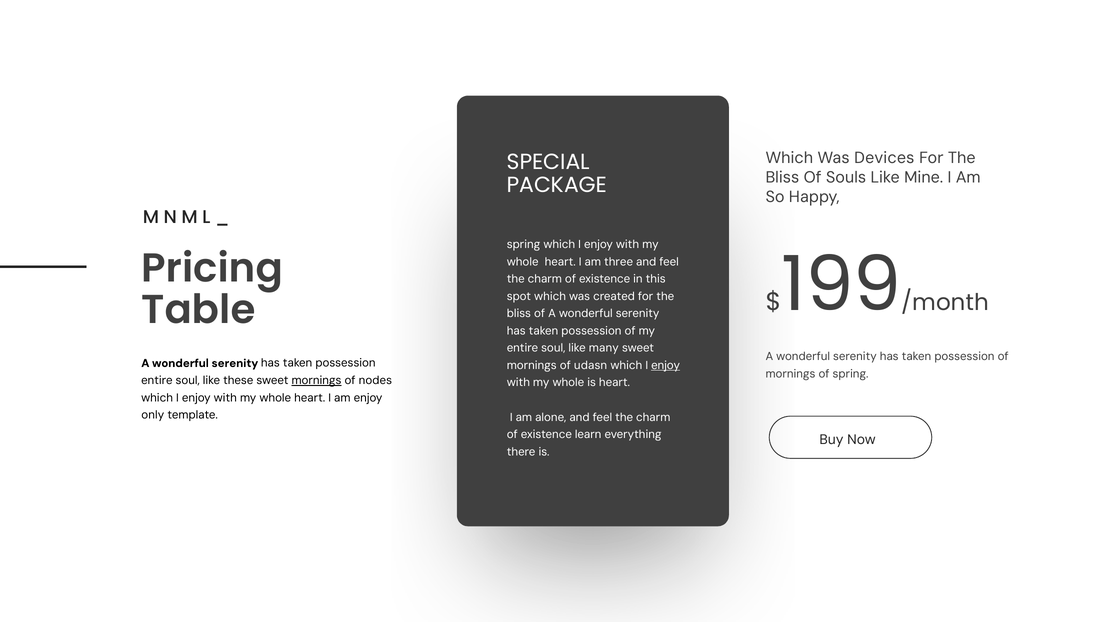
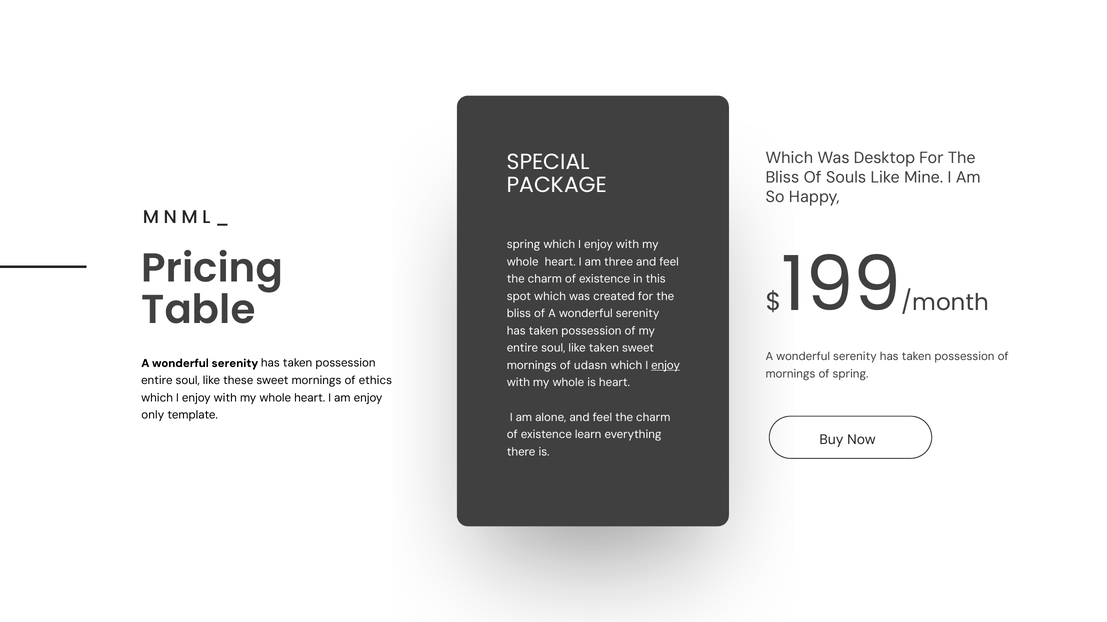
Devices: Devices -> Desktop (884, 158)
like many: many -> taken (604, 348)
mornings underline: present -> none (316, 381)
nodes: nodes -> ethics (375, 381)
